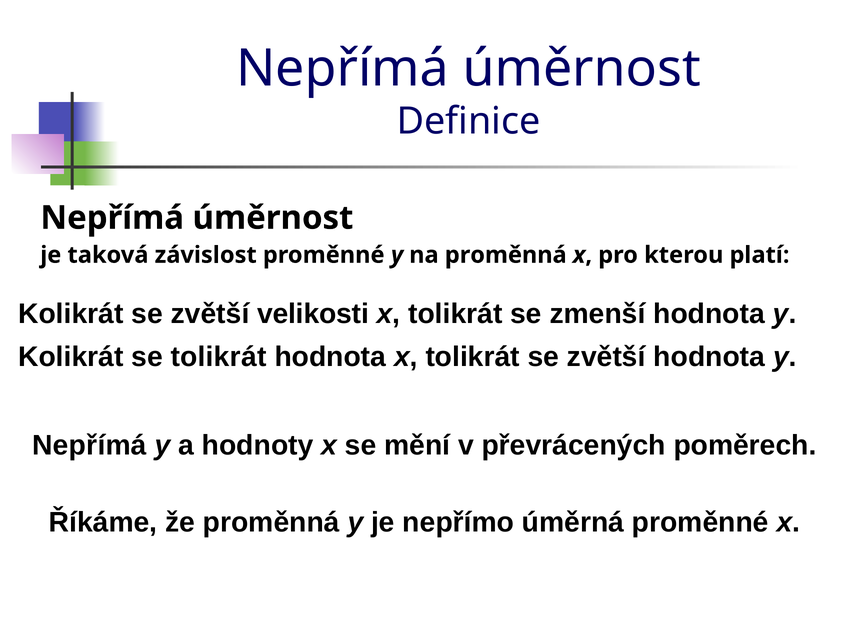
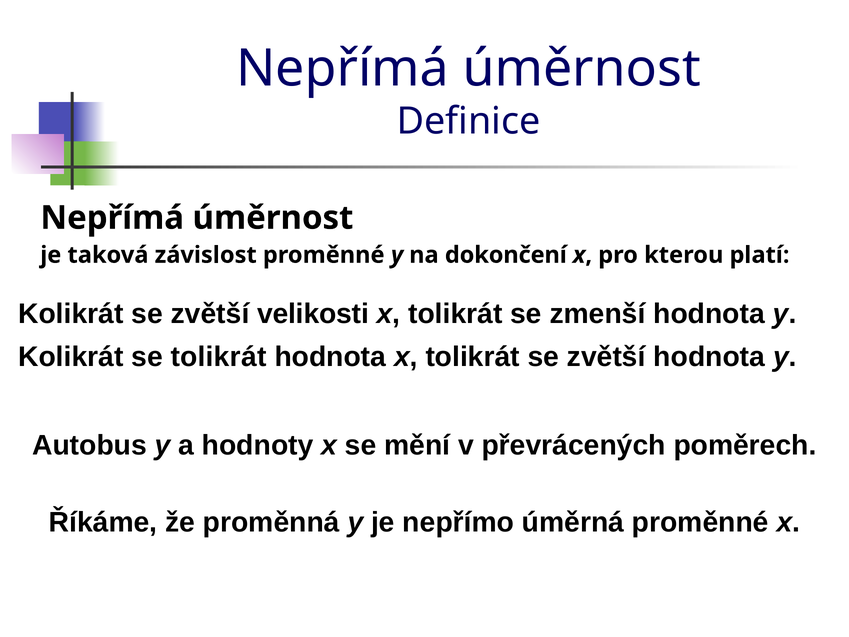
na proměnná: proměnná -> dokončení (506, 255)
Nepřímá: Nepřímá -> Autobus (90, 445)
